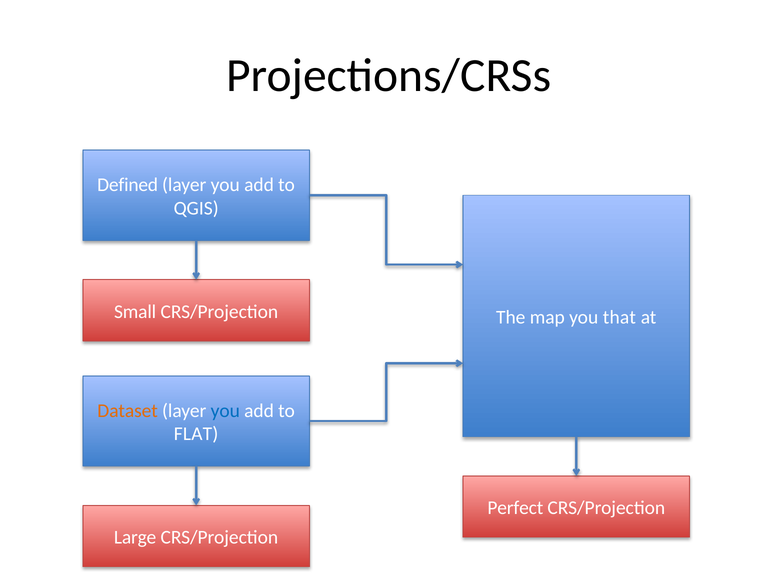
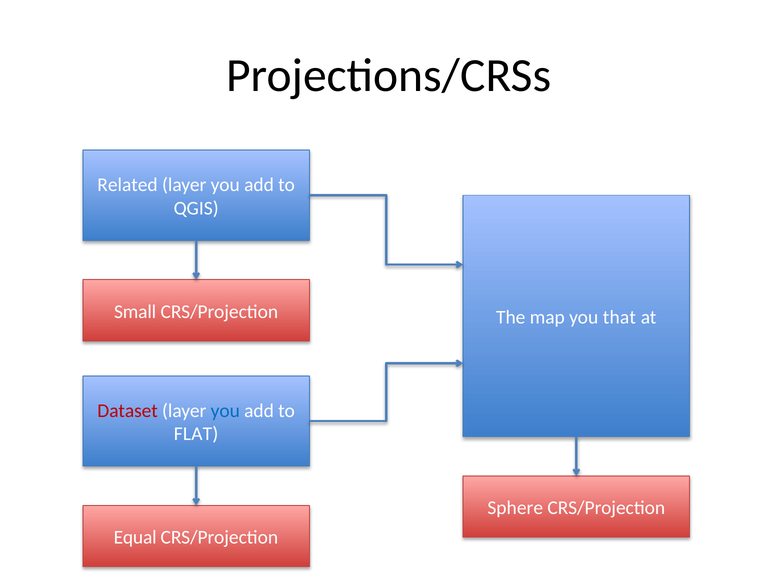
Defined: Defined -> Related (128, 185)
Dataset colour: orange -> red (128, 410)
Perfect: Perfect -> Sphere (515, 508)
Large: Large -> Equal (135, 537)
